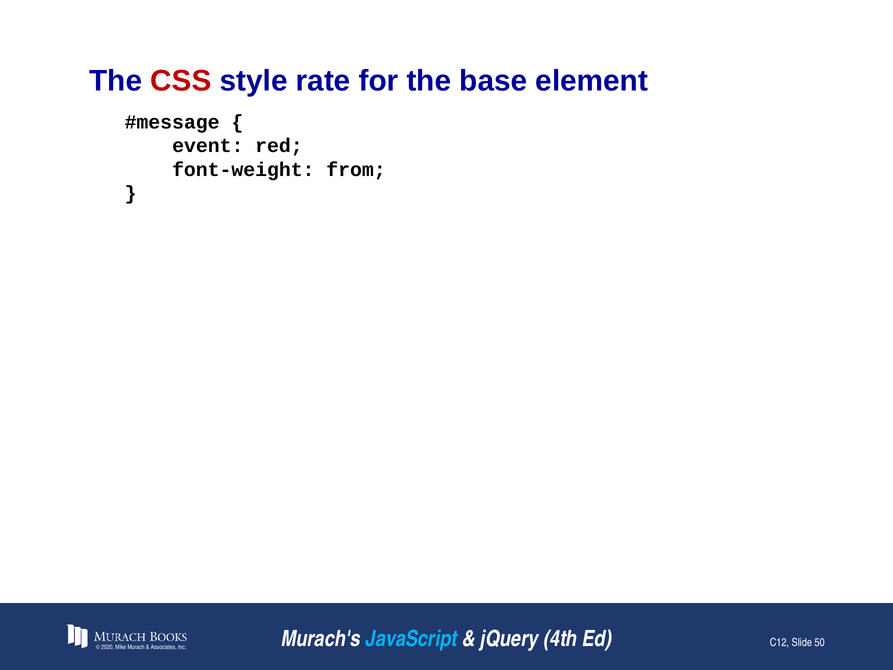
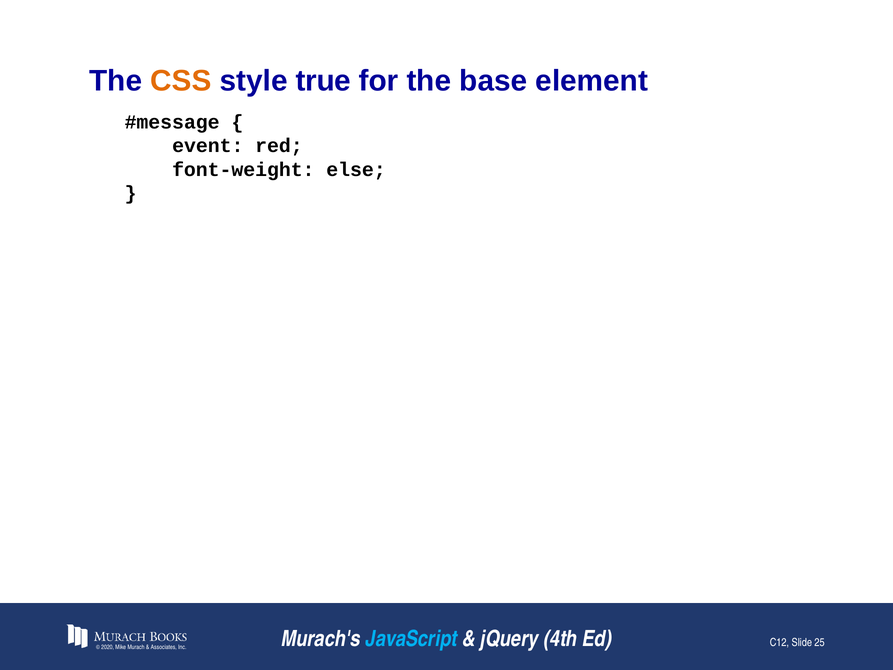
CSS colour: red -> orange (181, 81)
rate: rate -> true (323, 81)
from: from -> else (356, 170)
50: 50 -> 25 (820, 643)
